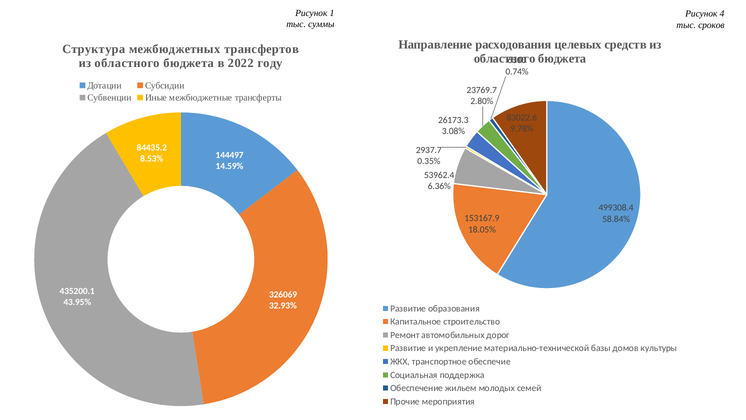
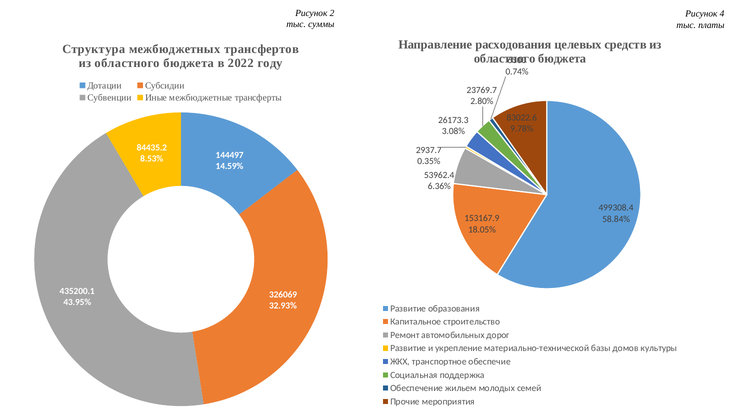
1: 1 -> 2 (332, 13)
сроков: сроков -> платы (711, 25)
